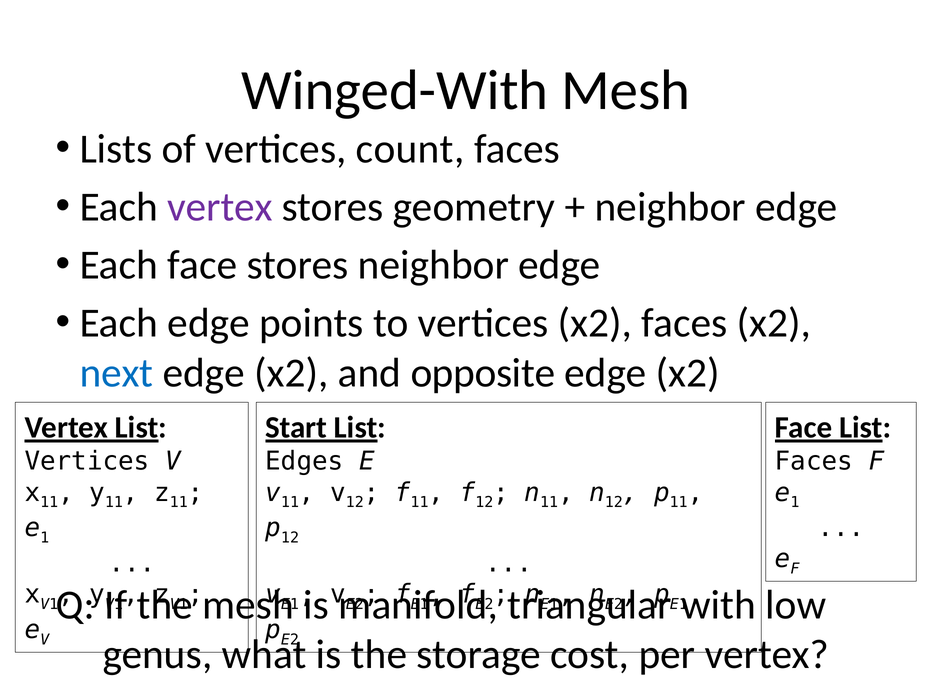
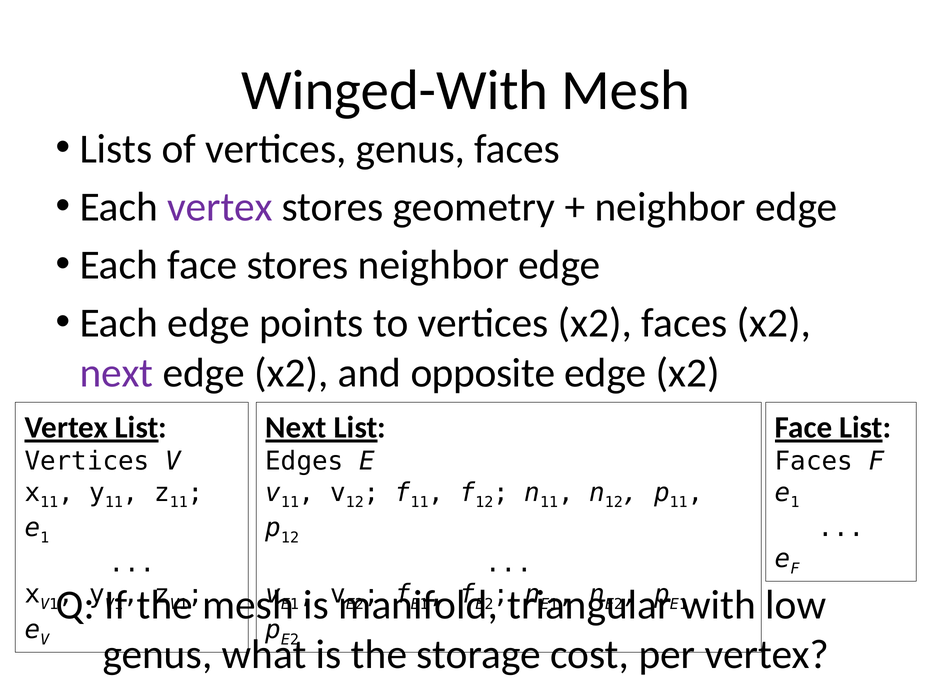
vertices count: count -> genus (410, 149)
next colour: blue -> purple (116, 373)
Start: Start -> Next (296, 428)
